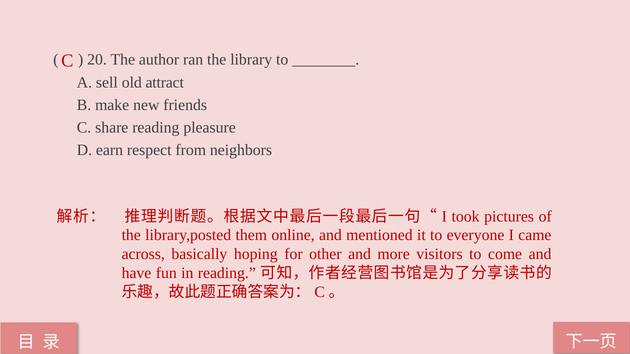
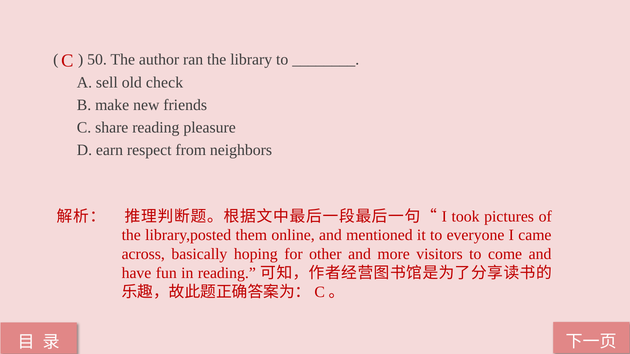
20: 20 -> 50 (97, 60)
attract: attract -> check (165, 82)
